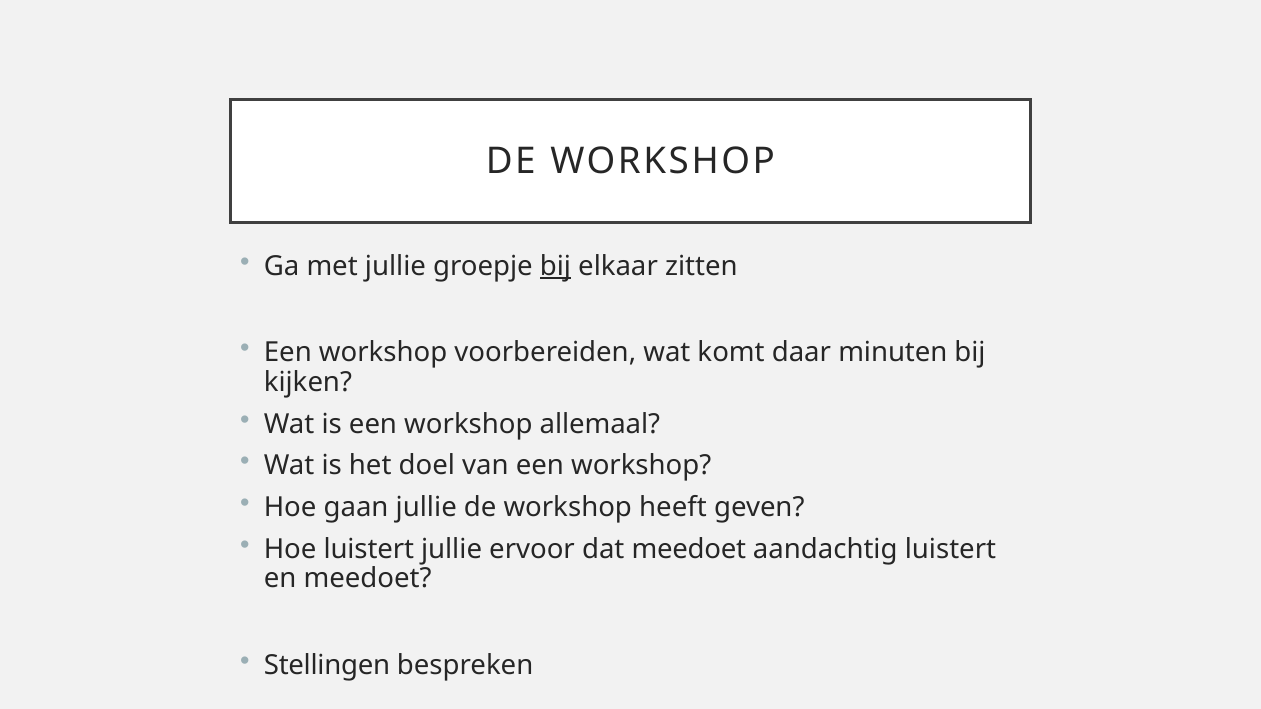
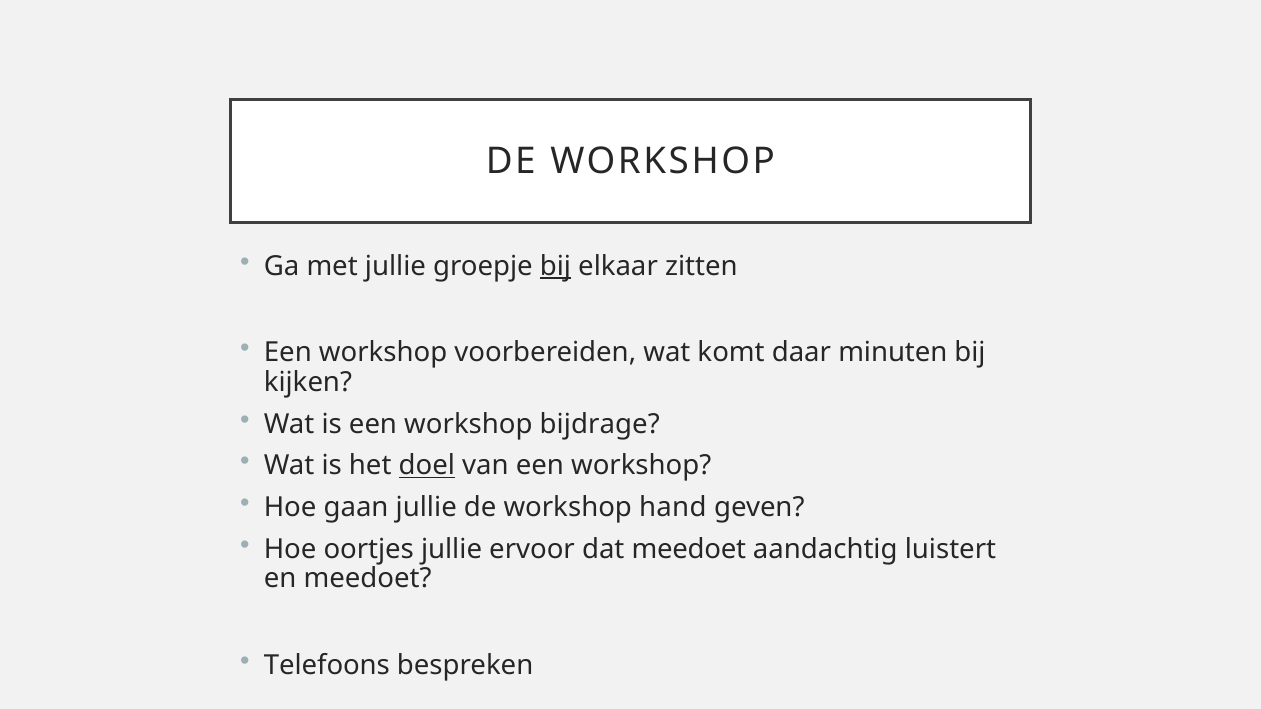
allemaal: allemaal -> bijdrage (600, 424)
doel underline: none -> present (427, 466)
heeft: heeft -> hand (673, 508)
Hoe luistert: luistert -> oortjes (369, 549)
Stellingen: Stellingen -> Telefoons (327, 665)
